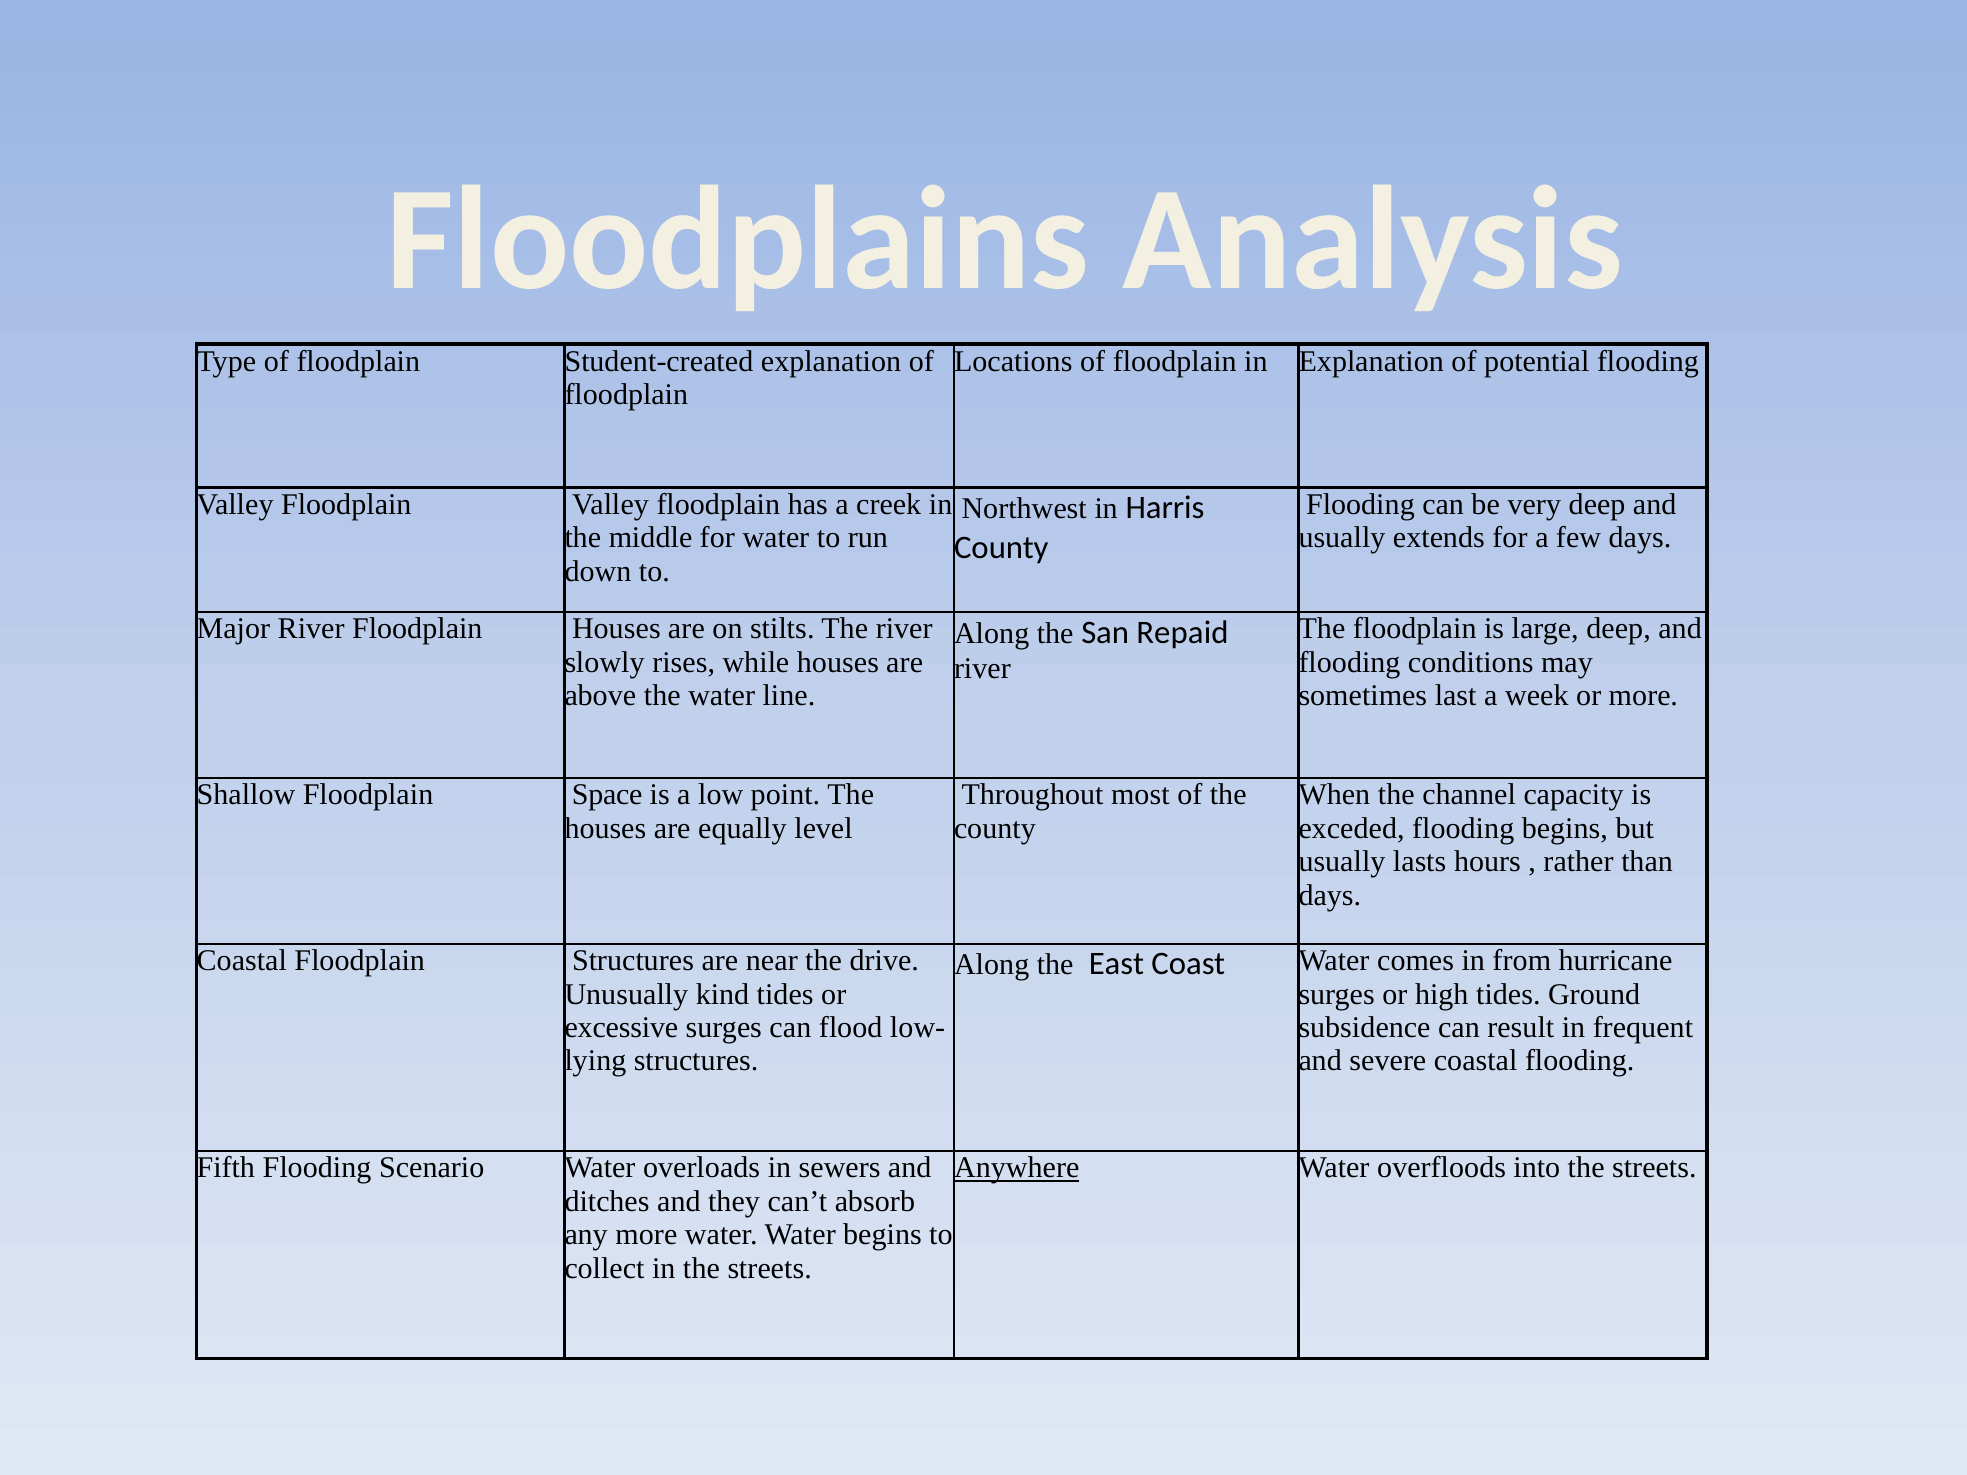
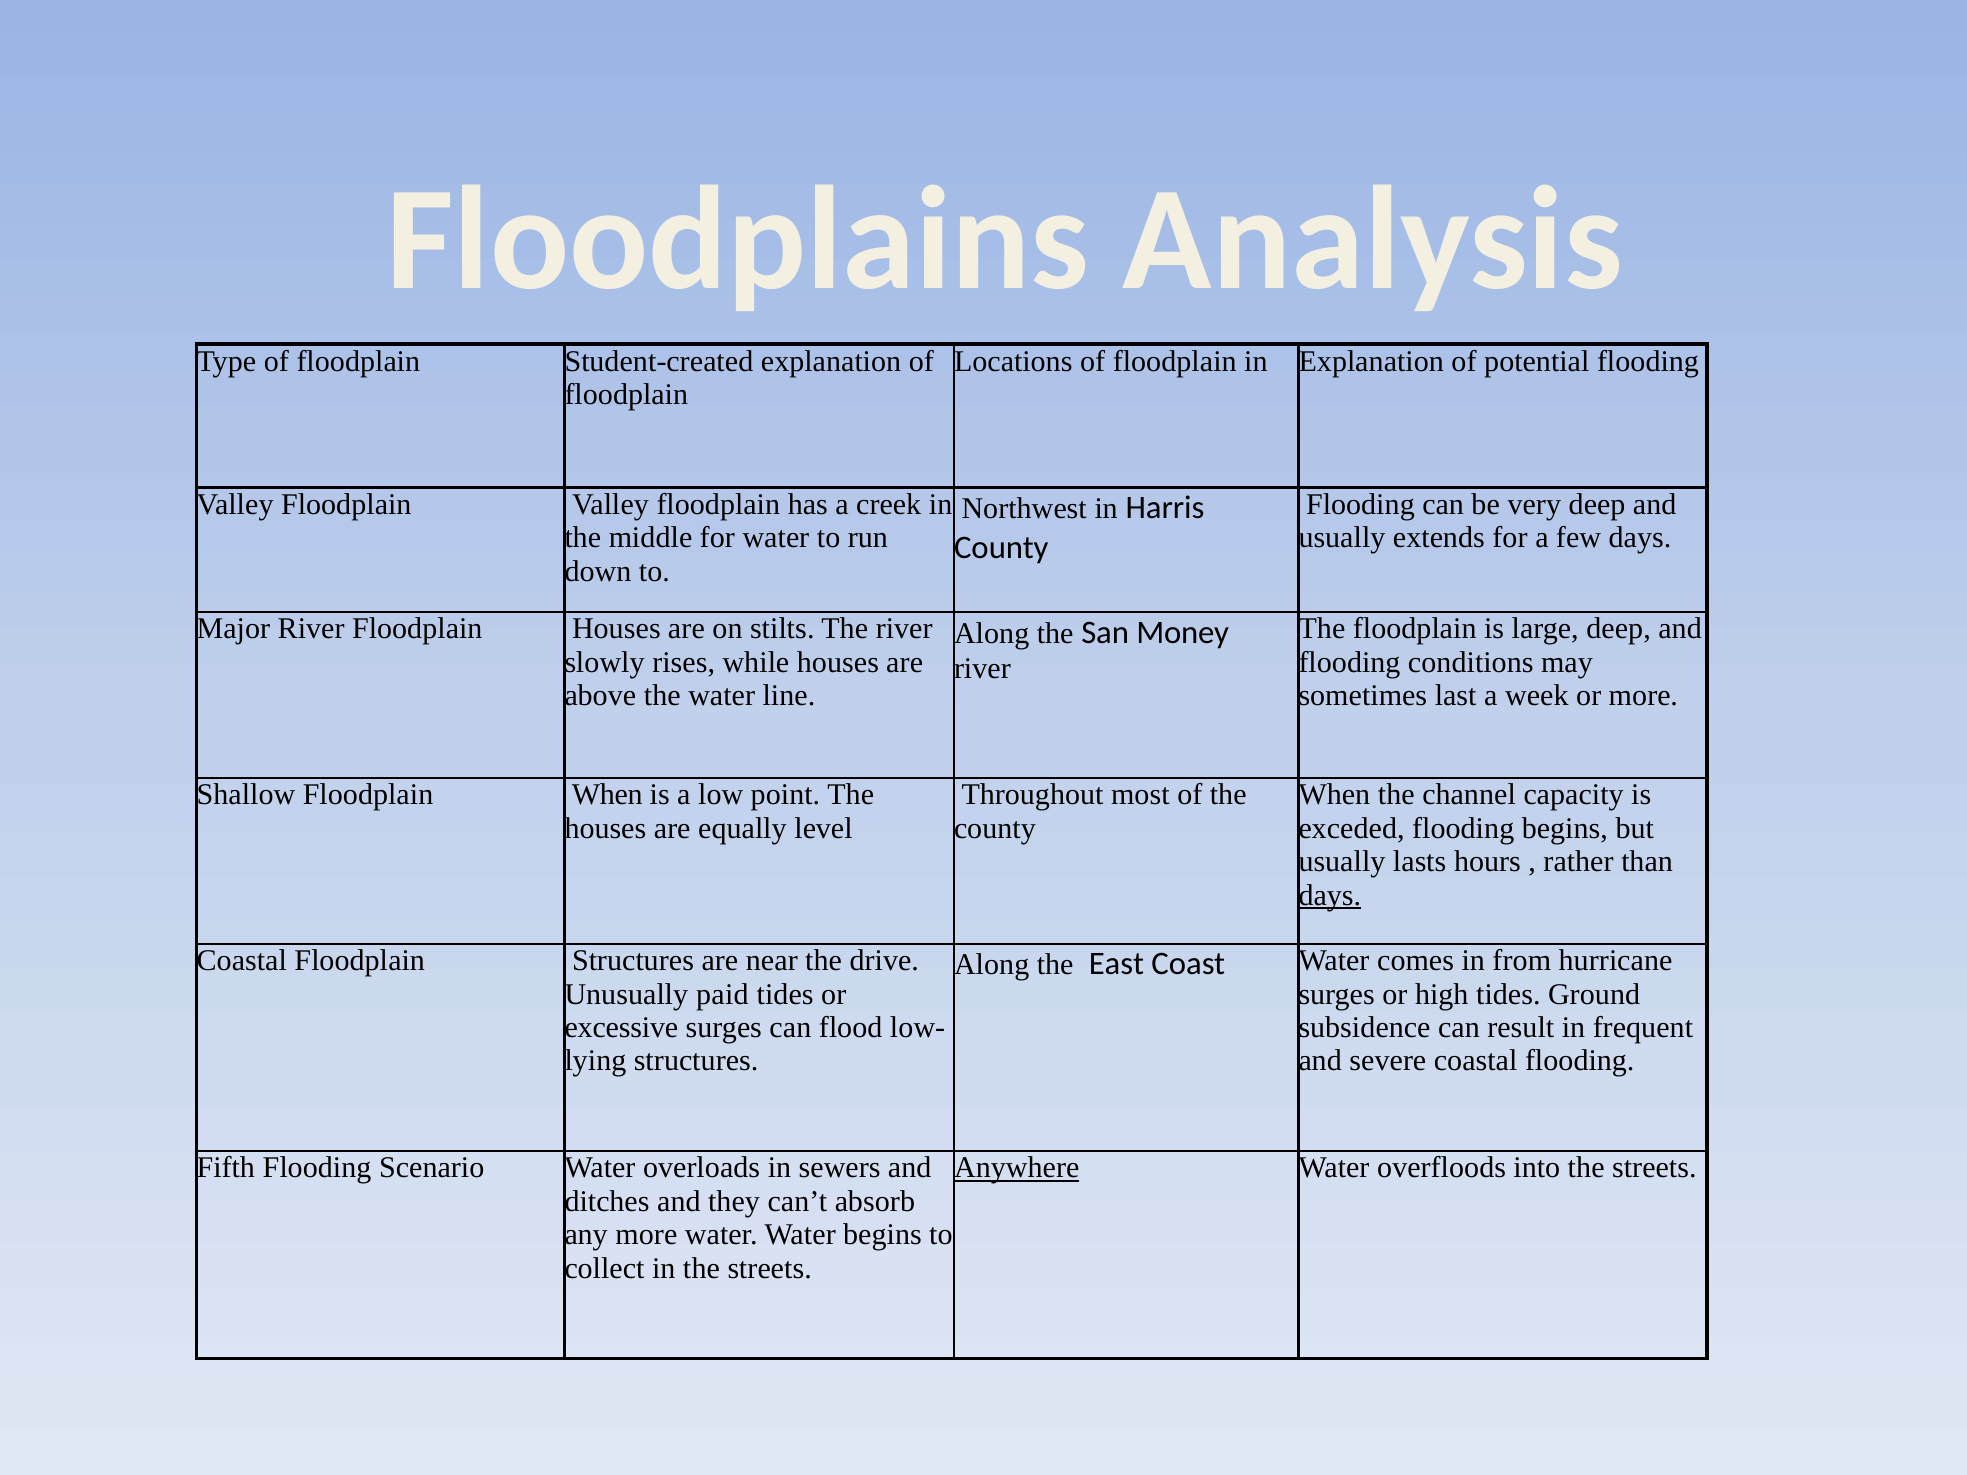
Repaid: Repaid -> Money (1183, 632)
Floodplain Space: Space -> When (607, 795)
days underline: none -> present (1330, 895)
kind: kind -> paid (722, 994)
